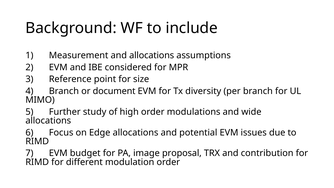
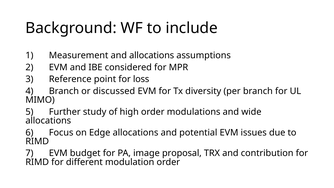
size: size -> loss (141, 79)
document: document -> discussed (114, 91)
